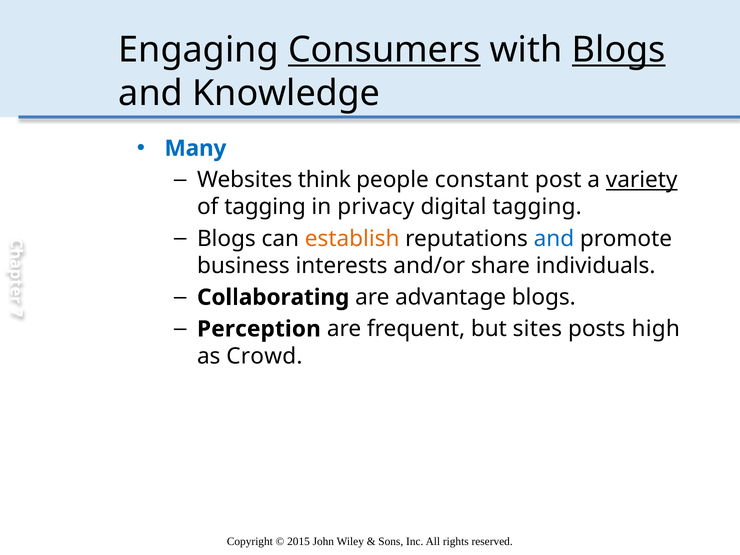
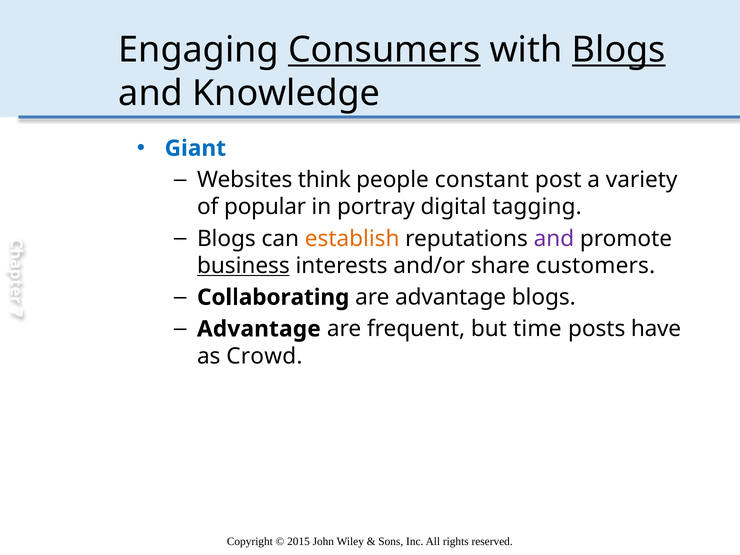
Many: Many -> Giant (195, 148)
variety underline: present -> none (642, 180)
of tagging: tagging -> popular (265, 207)
privacy: privacy -> portray (376, 207)
and colour: blue -> purple (554, 239)
business underline: none -> present (243, 266)
individuals: individuals -> customers (595, 266)
Perception: Perception -> Advantage (259, 329)
sites: sites -> time (537, 329)
high: high -> have (656, 329)
